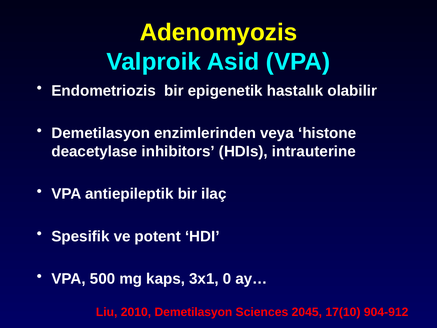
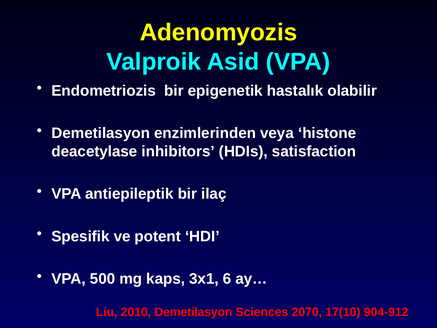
intrauterine: intrauterine -> satisfaction (314, 151)
0: 0 -> 6 (227, 279)
2045: 2045 -> 2070 (307, 312)
